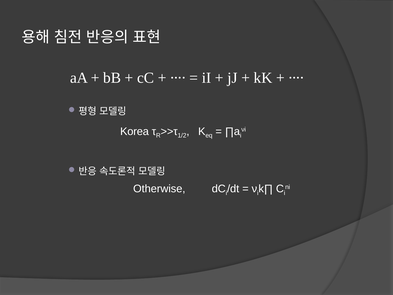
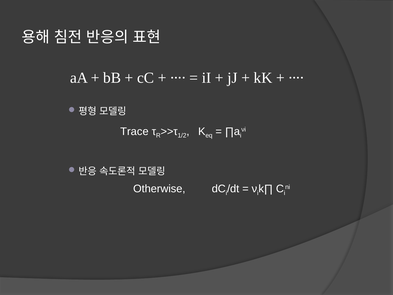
Korea: Korea -> Trace (134, 131)
